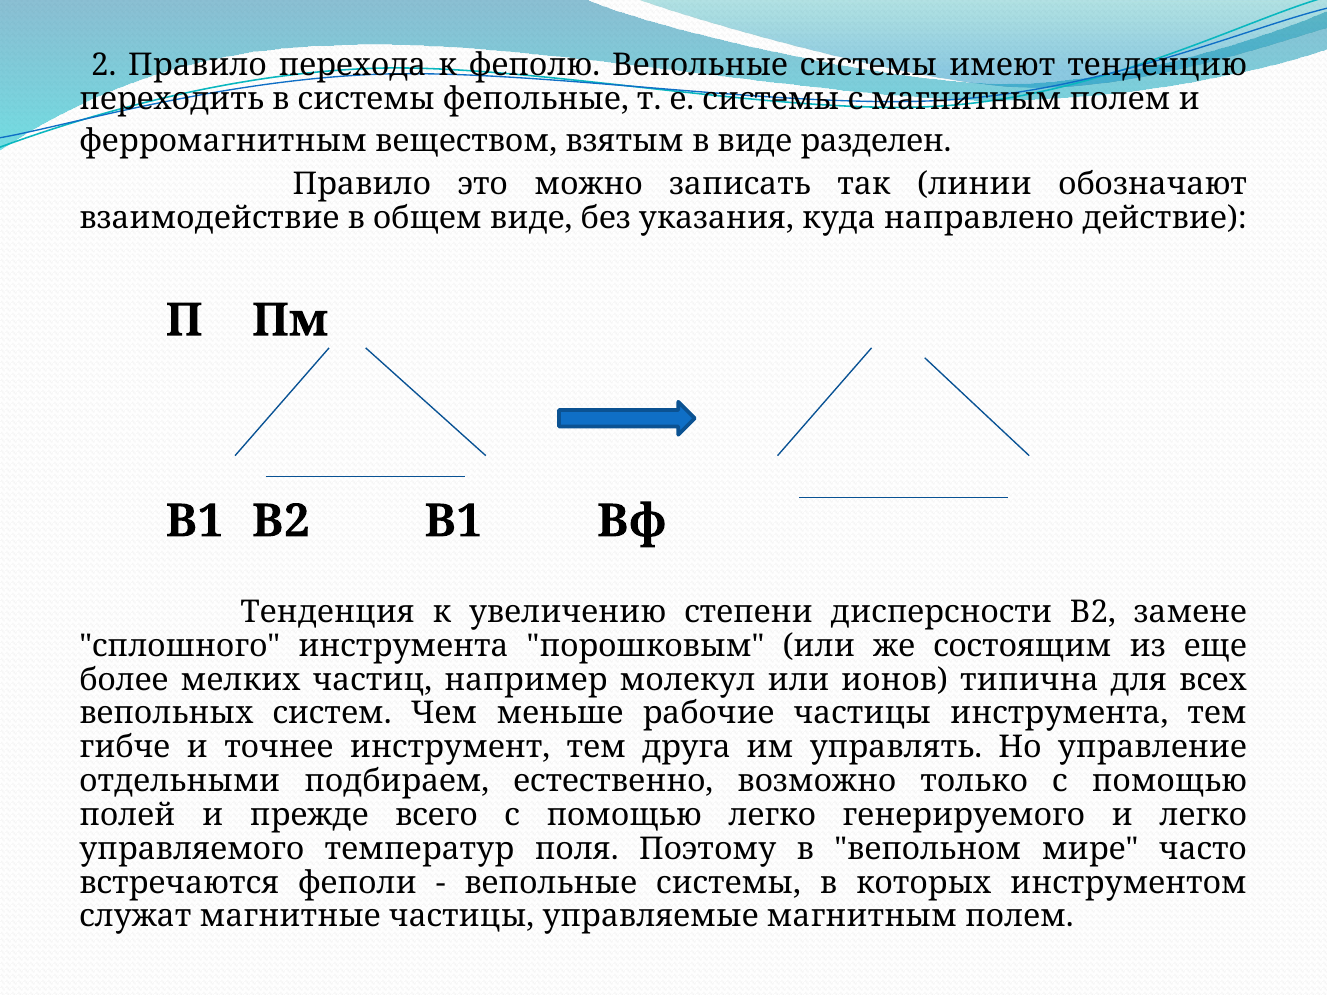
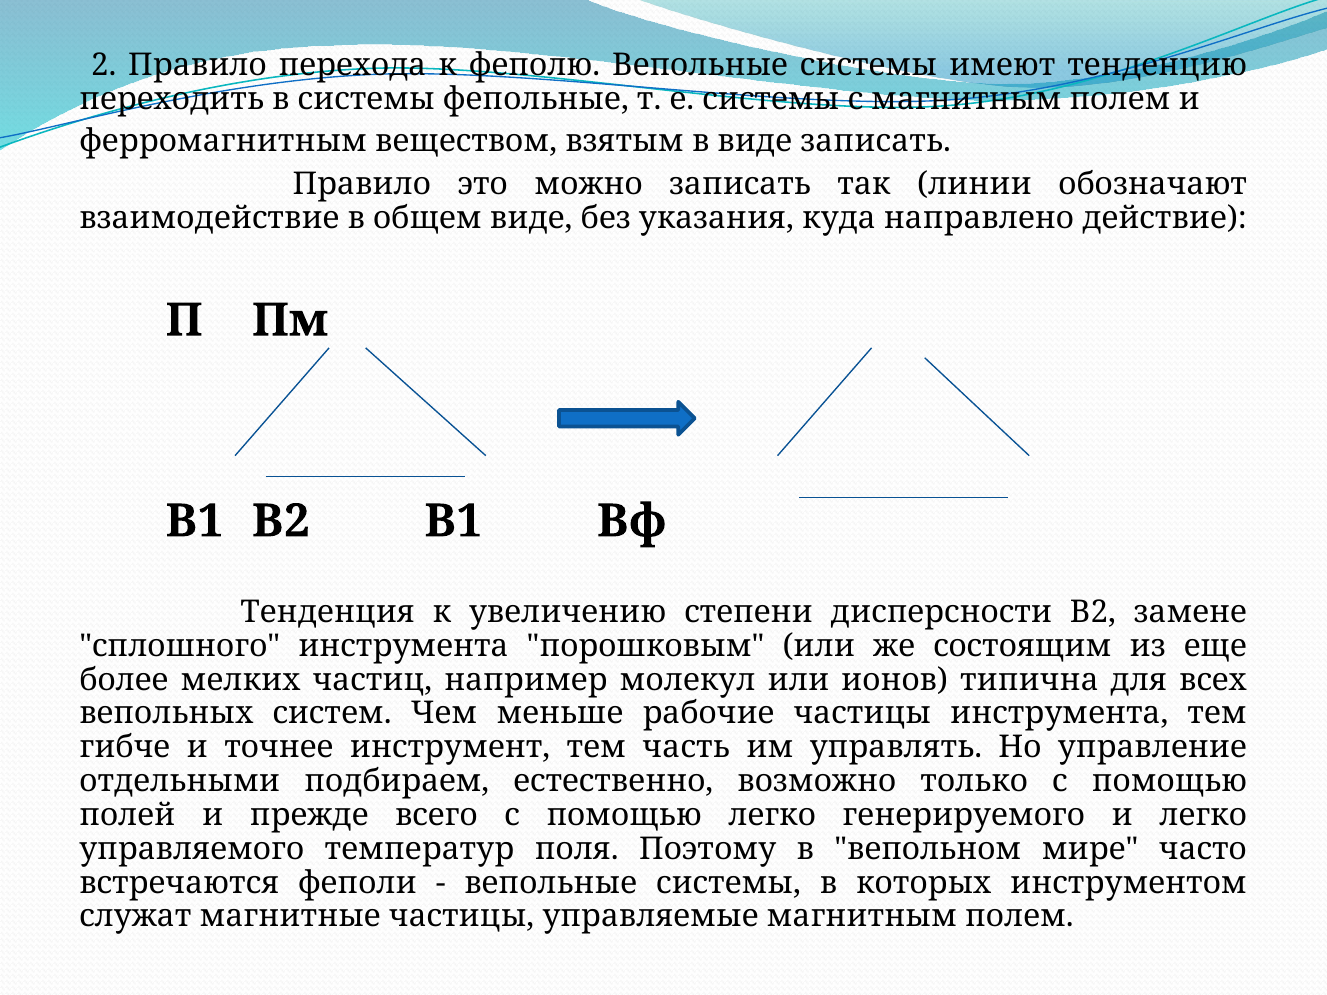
виде разделен: разделен -> записать (876, 142)
друга: друга -> часть (686, 748)
